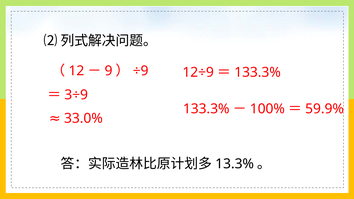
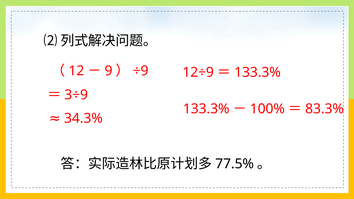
59.9%: 59.9% -> 83.3% (325, 109)
33.0%: 33.0% -> 34.3% (83, 119)
13.3%: 13.3% -> 77.5% (235, 164)
